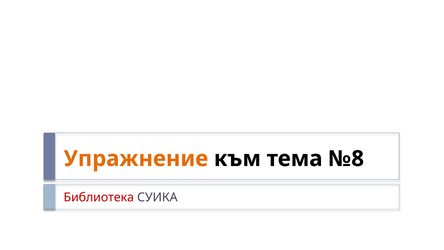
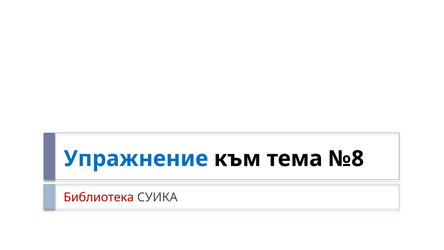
Упражнение colour: orange -> blue (136, 159)
